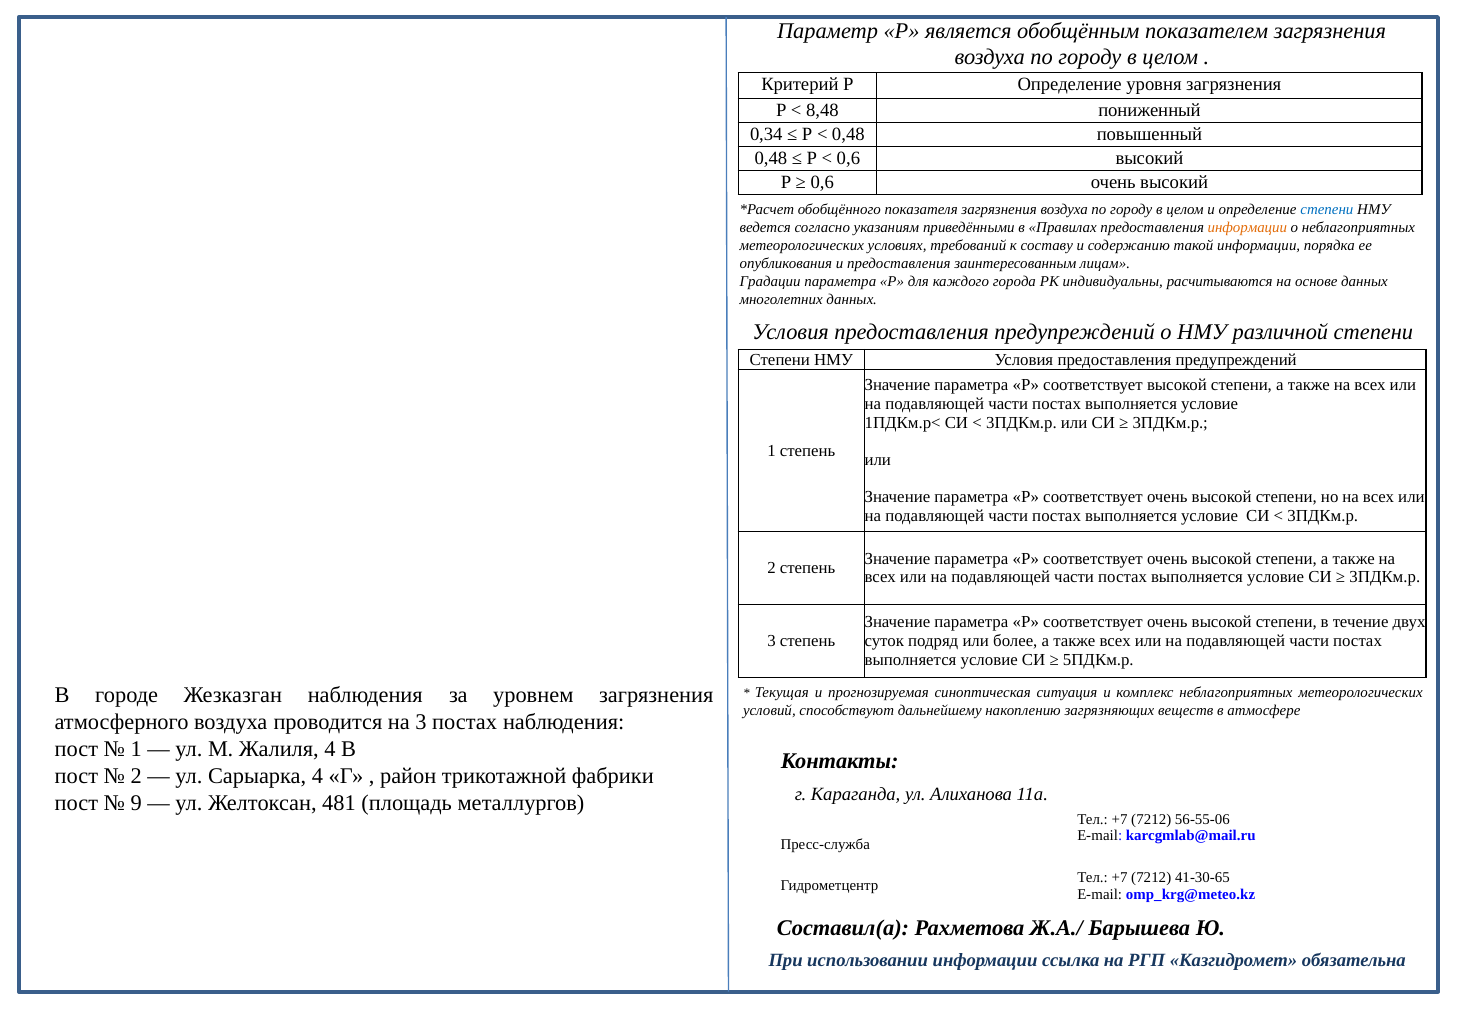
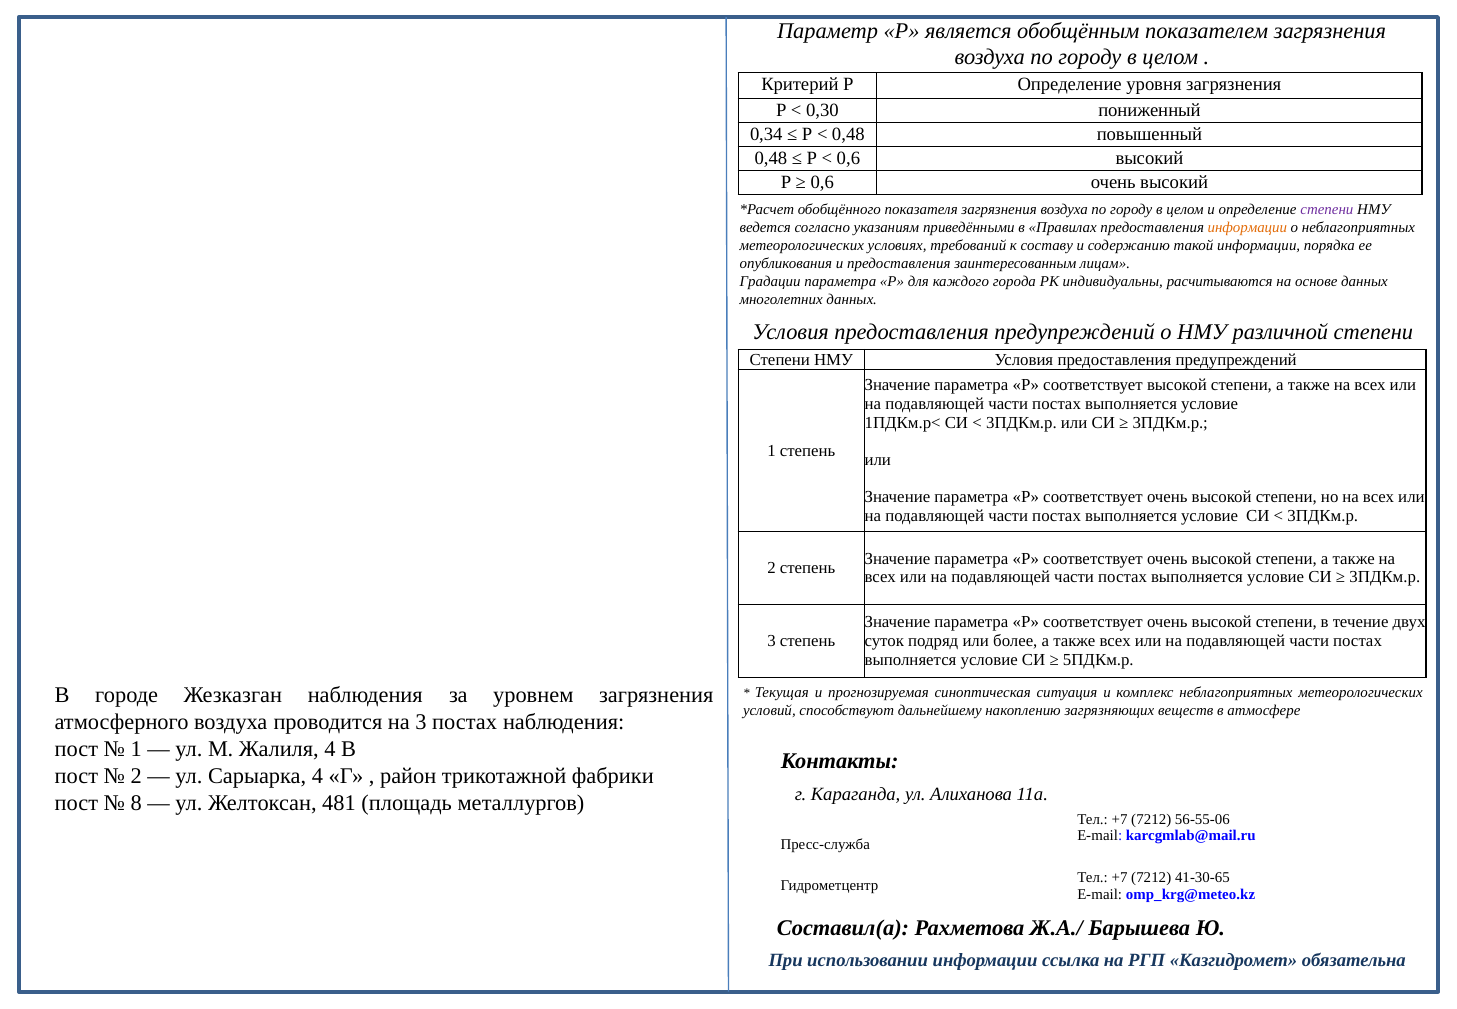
8,48: 8,48 -> 0,30 (822, 110)
степени colour: blue -> purple (1327, 210)
9: 9 -> 8 (136, 803)
